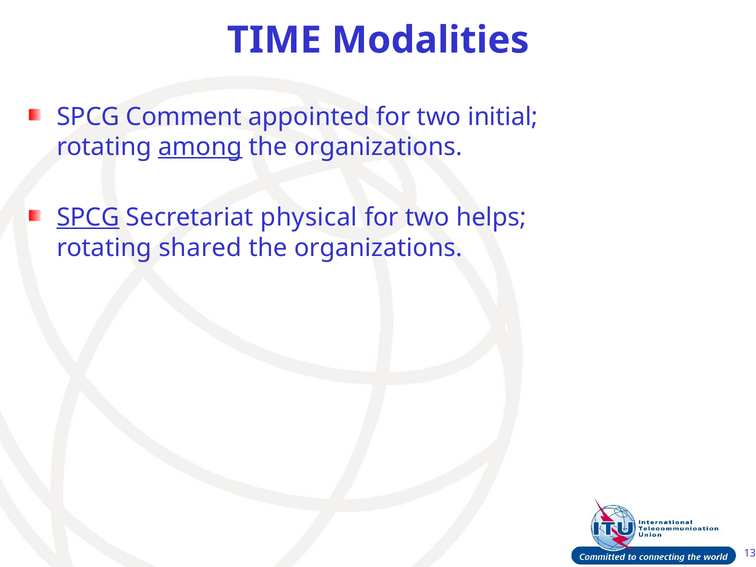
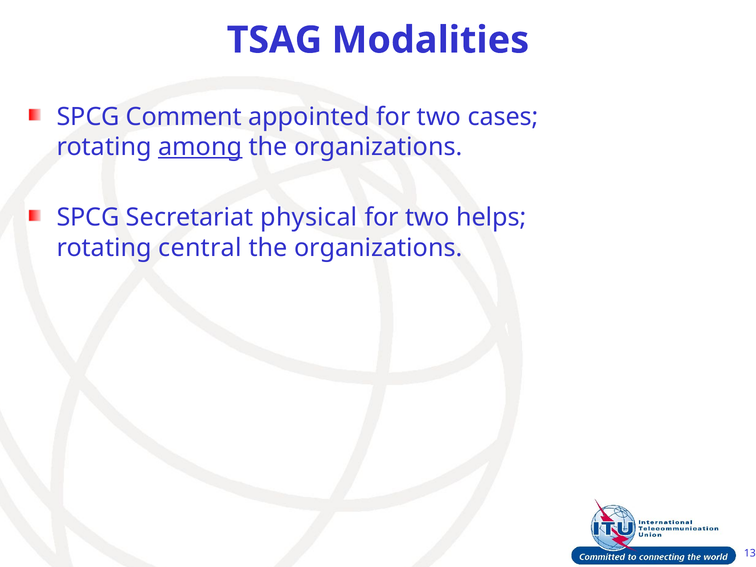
TIME: TIME -> TSAG (274, 40)
initial: initial -> cases (503, 117)
SPCG underline: present -> none (88, 218)
shared: shared -> central (200, 248)
